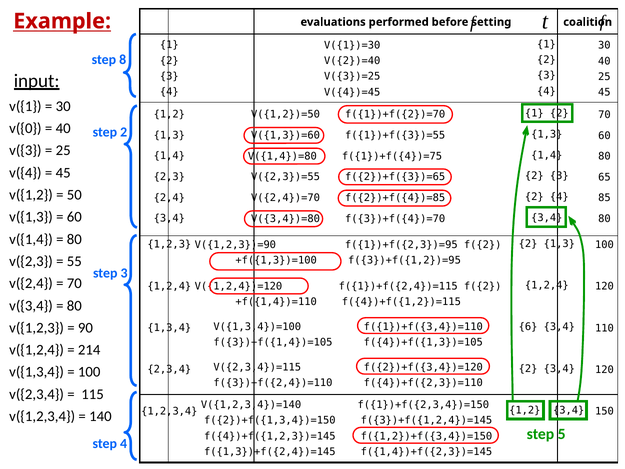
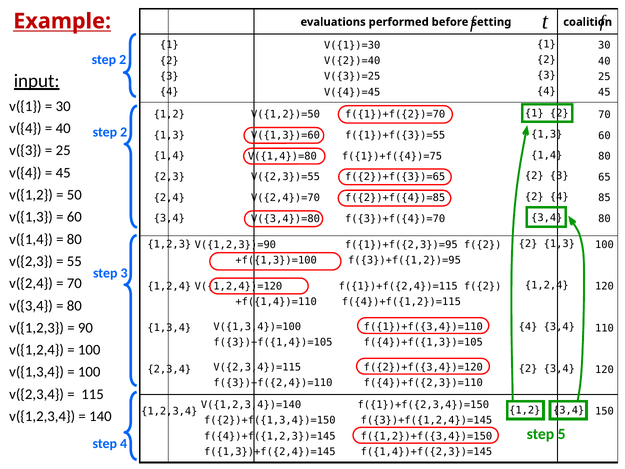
8: 8 -> 2 (123, 60)
v({0: v({0 -> v({4 (25, 128)
6: 6 -> 4 (528, 327)
214: 214 -> 100 (89, 350)
